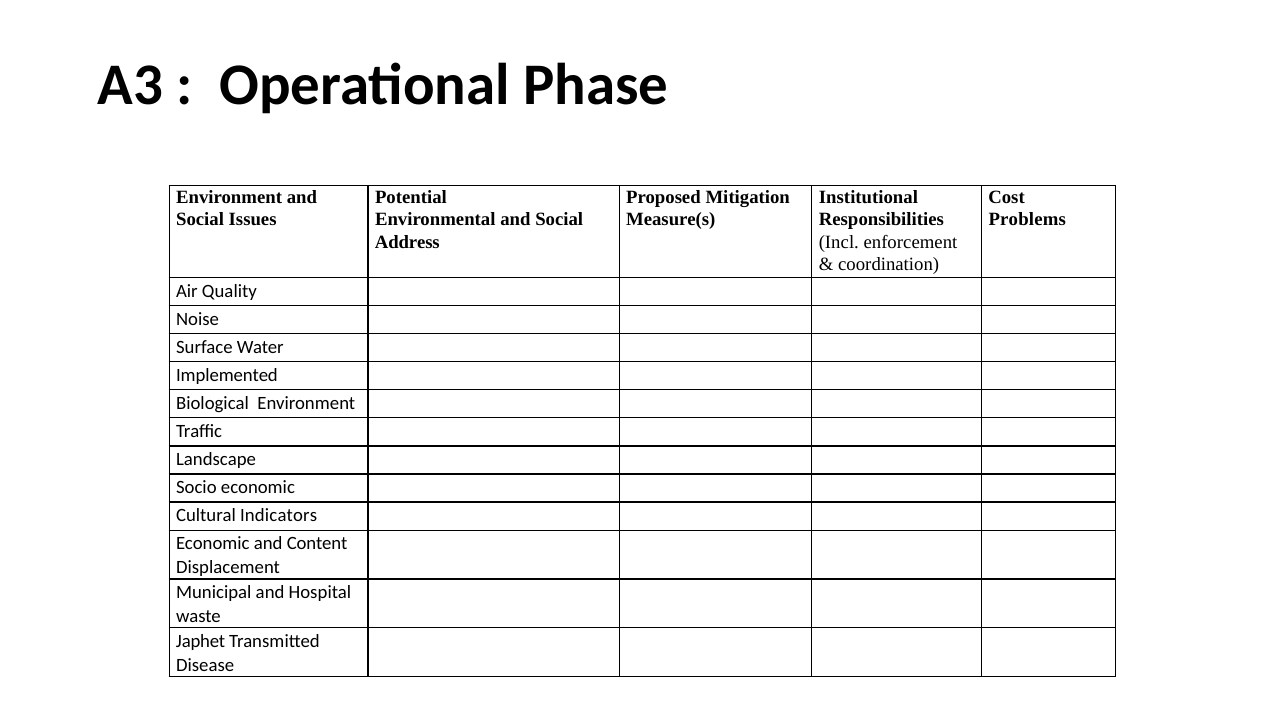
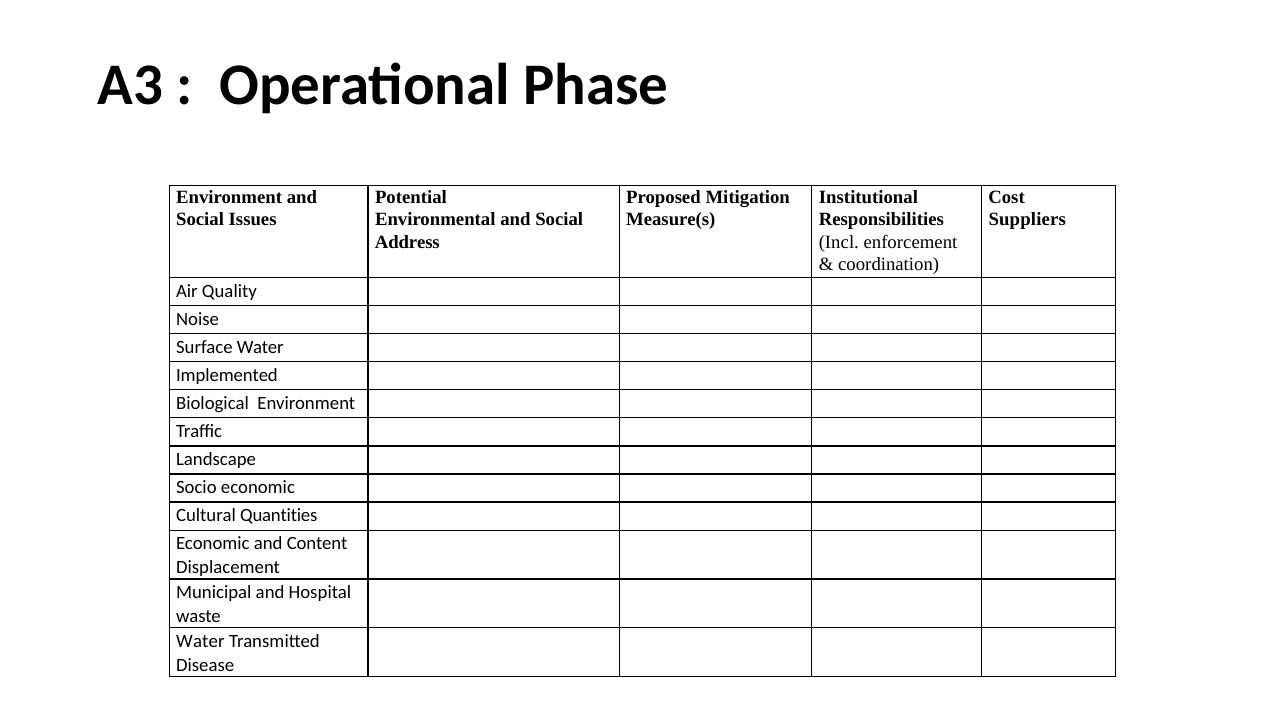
Problems: Problems -> Suppliers (1027, 220)
Indicators: Indicators -> Quantities (279, 515)
Japhet: Japhet -> Water (200, 641)
